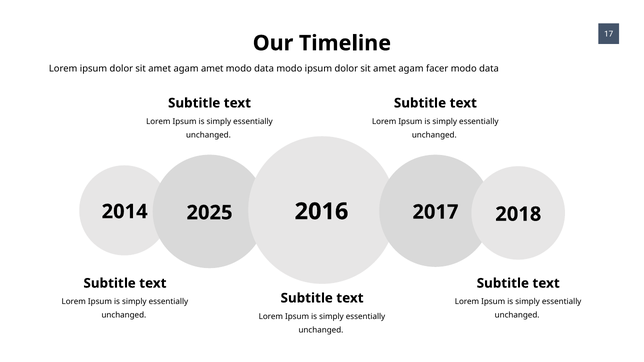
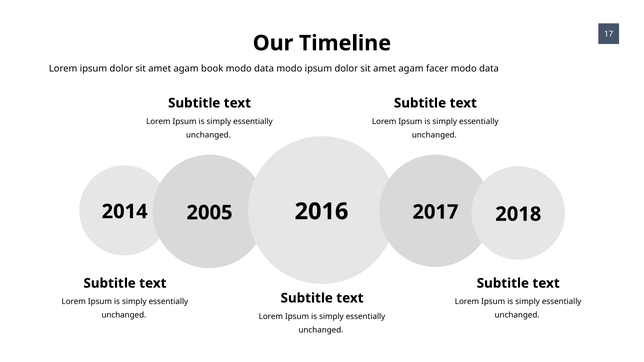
agam amet: amet -> book (212, 69)
2025: 2025 -> 2005 (210, 213)
